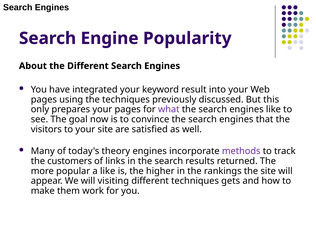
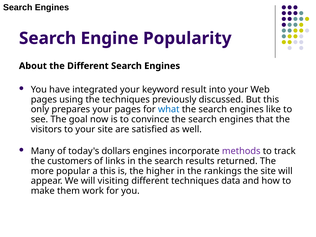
what colour: purple -> blue (169, 109)
theory: theory -> dollars (116, 151)
a like: like -> this (108, 171)
gets: gets -> data (231, 181)
